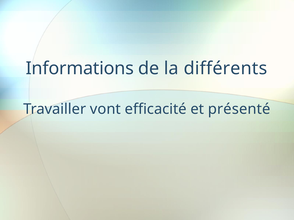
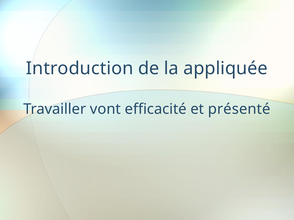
Informations: Informations -> Introduction (80, 69)
différents: différents -> appliquée (226, 69)
